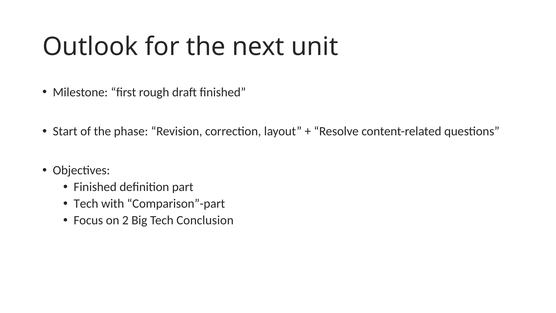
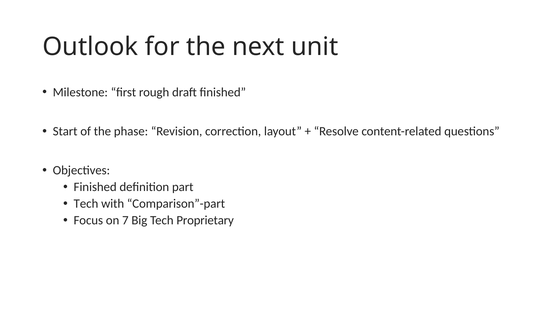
2: 2 -> 7 (125, 220)
Conclusion: Conclusion -> Proprietary (205, 220)
